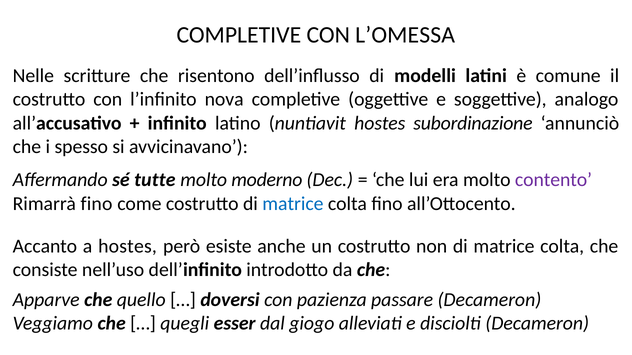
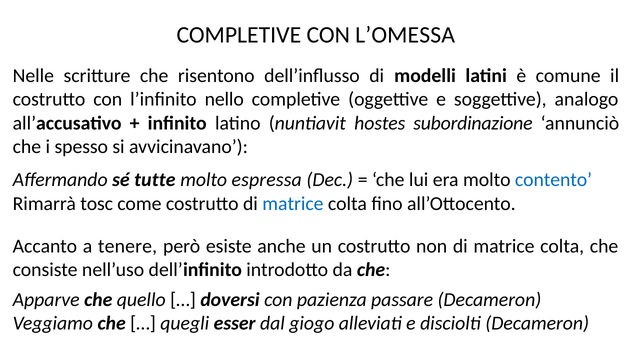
nova: nova -> nello (224, 100)
moderno: moderno -> espressa (267, 180)
contento colour: purple -> blue (553, 180)
Rimarrà fino: fino -> tosc (97, 204)
a hostes: hostes -> tenere (128, 247)
